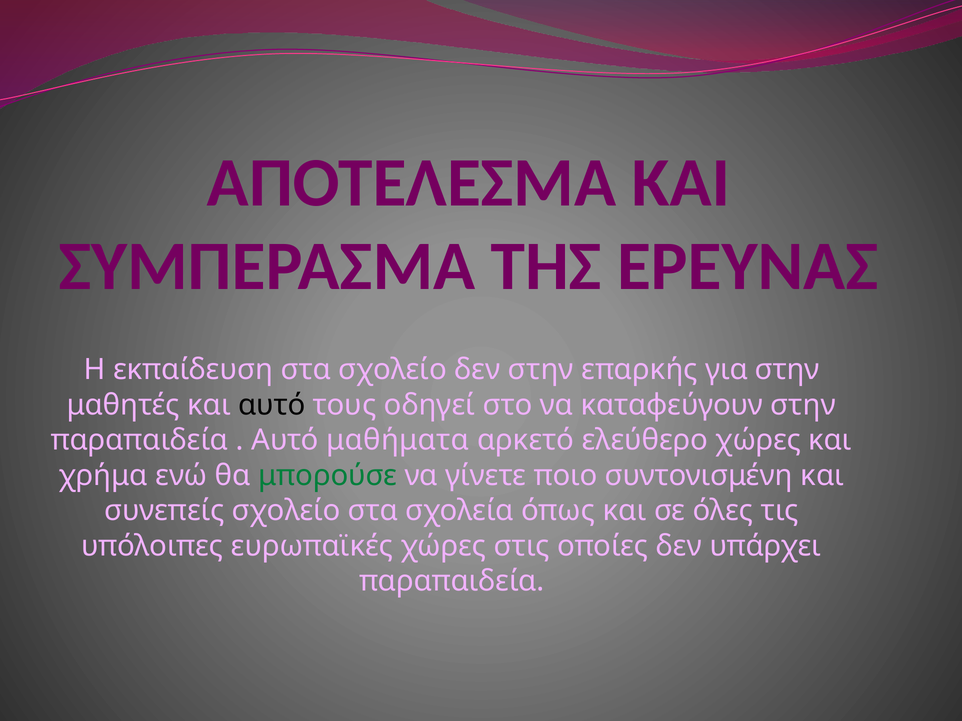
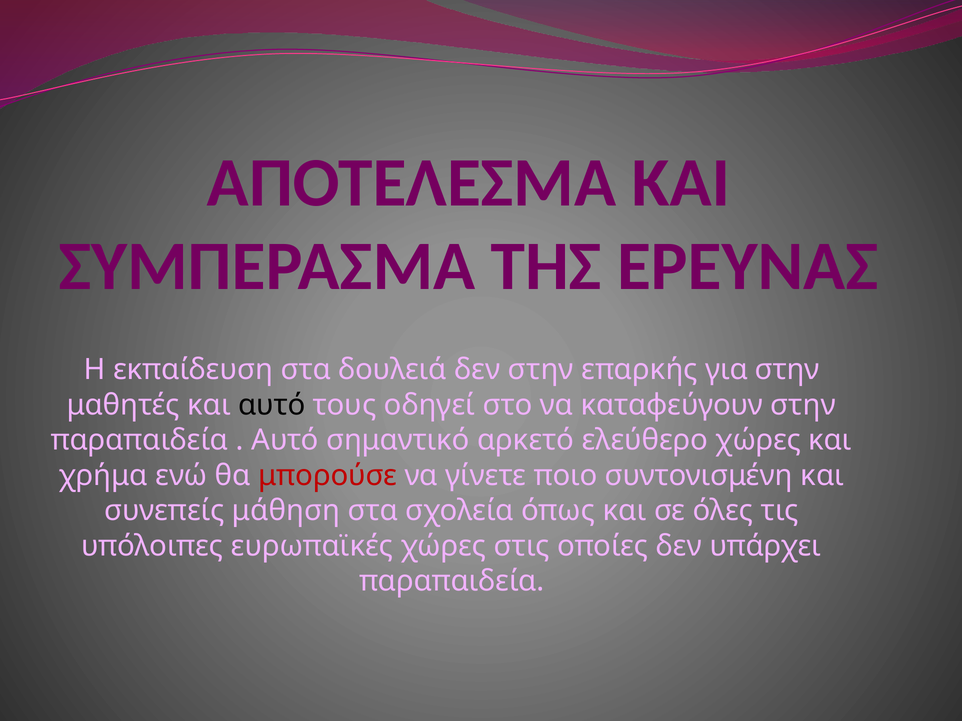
στα σχολείο: σχολείο -> δουλειά (393, 370)
μαθήματα: μαθήματα -> σημαντικό (398, 441)
μπορούσε colour: green -> red (328, 476)
συνεπείς σχολείο: σχολείο -> μάθηση (286, 511)
